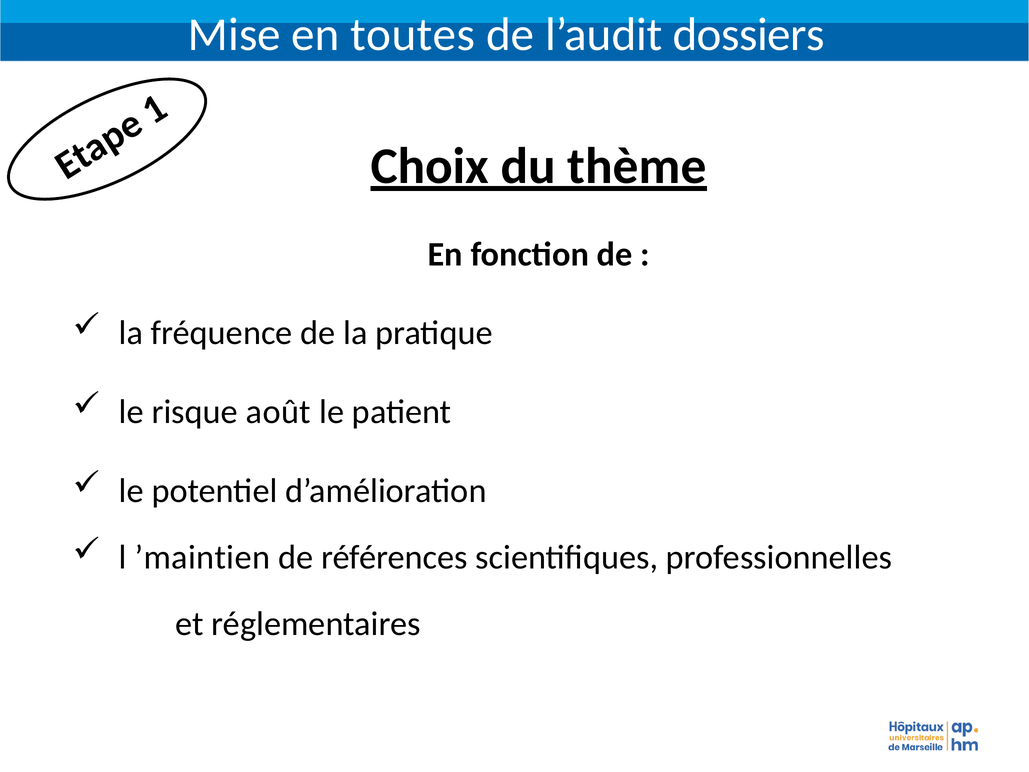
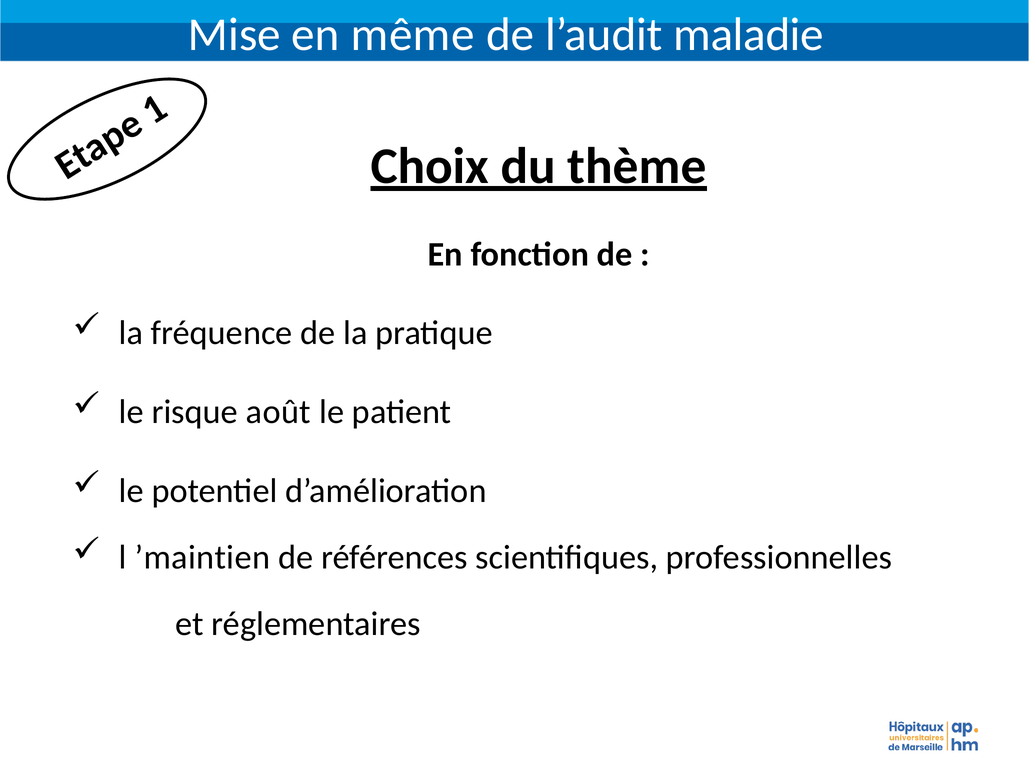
toutes: toutes -> même (413, 35)
dossiers: dossiers -> maladie (749, 35)
